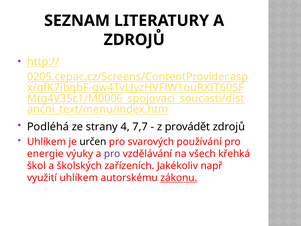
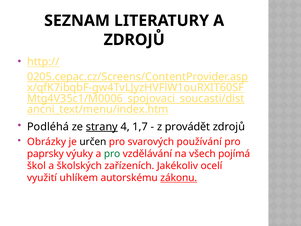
strany underline: none -> present (102, 127)
7,7: 7,7 -> 1,7 (140, 127)
Uhlíkem: Uhlíkem -> Obrázky (47, 142)
energie: energie -> paprsky (45, 154)
pro colour: purple -> green (112, 154)
křehká: křehká -> pojímá (234, 154)
např: např -> ocelí (211, 166)
